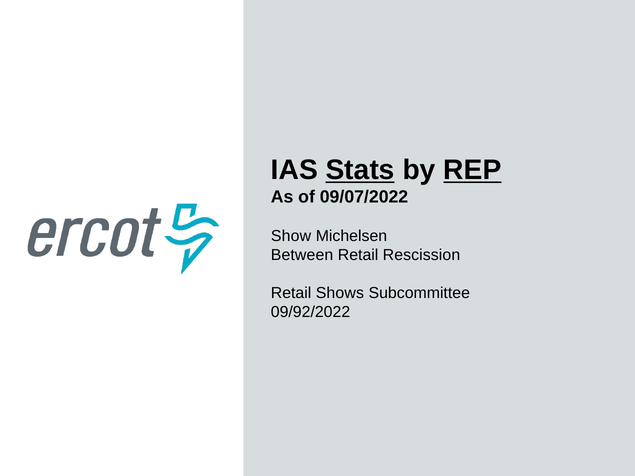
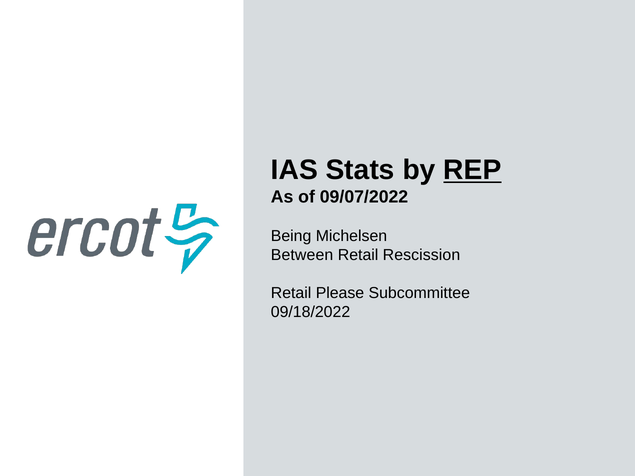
Stats underline: present -> none (360, 170)
Show: Show -> Being (291, 236)
Shows: Shows -> Please (340, 293)
09/92/2022: 09/92/2022 -> 09/18/2022 (311, 312)
